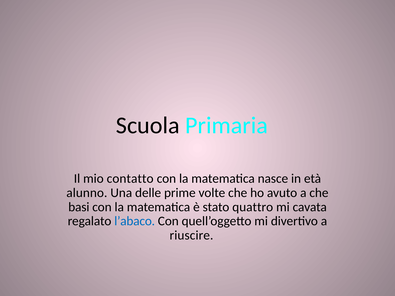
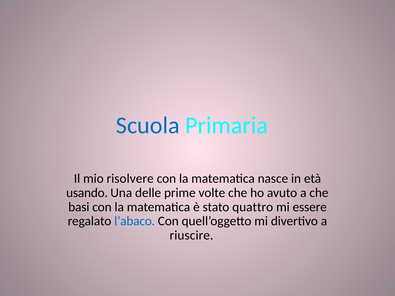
Scuola colour: black -> blue (148, 125)
contatto: contatto -> risolvere (130, 179)
alunno: alunno -> usando (87, 193)
cavata: cavata -> essere (310, 207)
